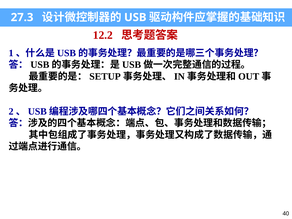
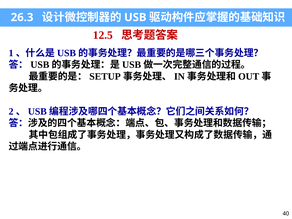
27.3: 27.3 -> 26.3 (22, 17)
12.2: 12.2 -> 12.5 (103, 35)
